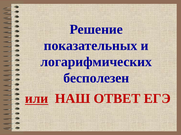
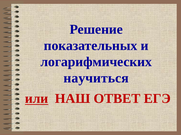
бесполезен: бесполезен -> научиться (96, 78)
